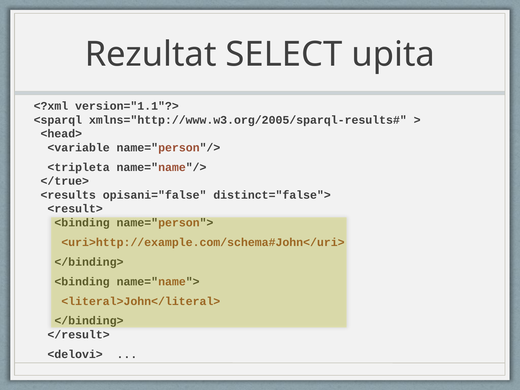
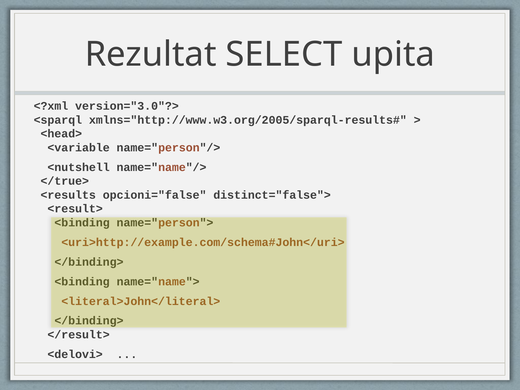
version="1.1"?>: version="1.1"?> -> version="3.0"?> (127, 106)
<tripleta: <tripleta -> <nutshell (79, 167)
opisani="false: opisani="false -> opcioni="false (155, 195)
